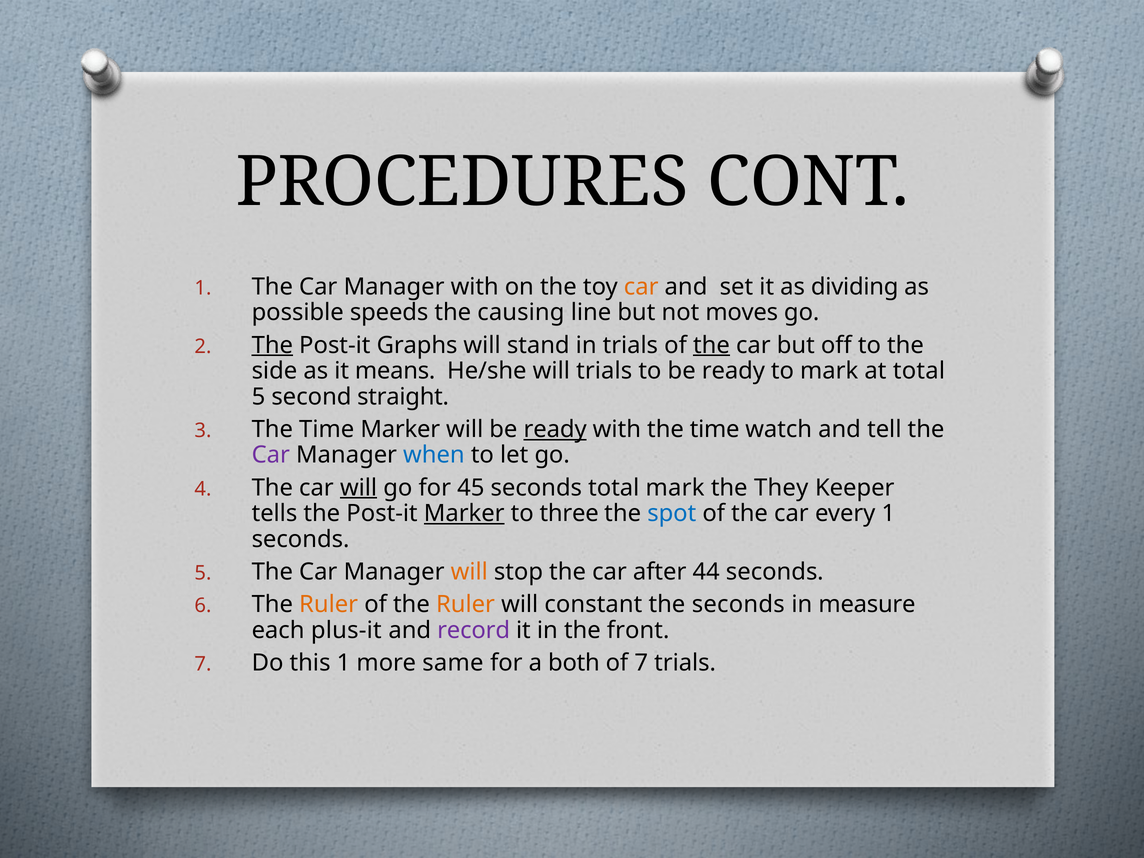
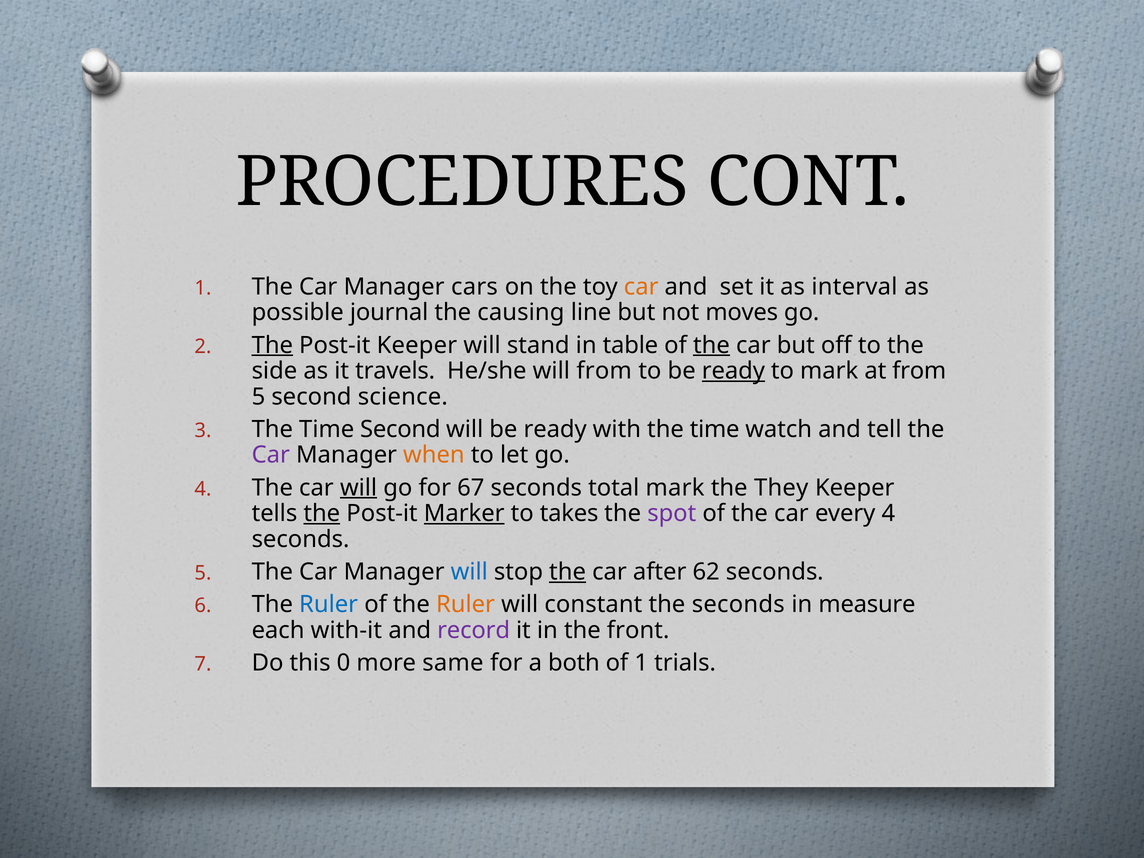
Manager with: with -> cars (474, 287)
dividing: dividing -> interval (854, 287)
speeds: speeds -> journal (389, 313)
Post-it Graphs: Graphs -> Keeper (417, 345)
in trials: trials -> table (630, 345)
means: means -> travels (395, 371)
will trials: trials -> from (604, 371)
ready underline: none -> present (733, 371)
at total: total -> from (919, 371)
straight: straight -> science (403, 397)
Time Marker: Marker -> Second (400, 429)
ready underline: present -> none (555, 429)
when colour: blue -> orange (434, 455)
45: 45 -> 67 (471, 488)
the underline: none -> present (322, 513)
three: three -> takes (569, 513)
spot colour: blue -> purple (672, 513)
every 1: 1 -> 4 (888, 513)
will colour: orange -> blue (469, 572)
the underline: none -> present (568, 572)
44: 44 -> 62 (706, 572)
Ruler colour: orange -> blue (329, 604)
plus-it: plus-it -> with-it (346, 630)
this 1: 1 -> 0 (343, 663)
of 7: 7 -> 1 (641, 663)
